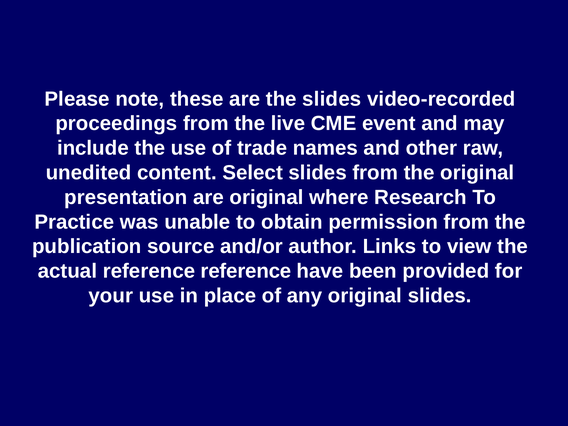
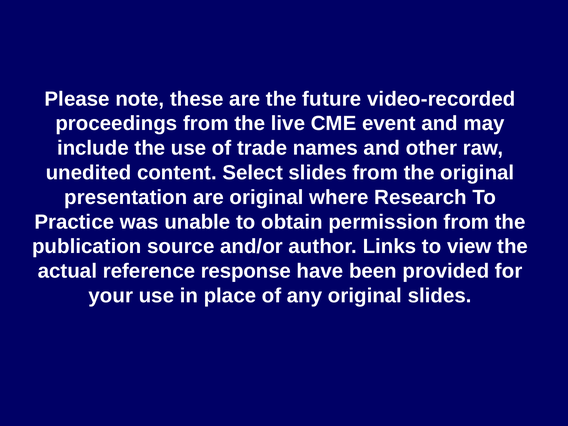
the slides: slides -> future (332, 99)
reference reference: reference -> response (246, 271)
